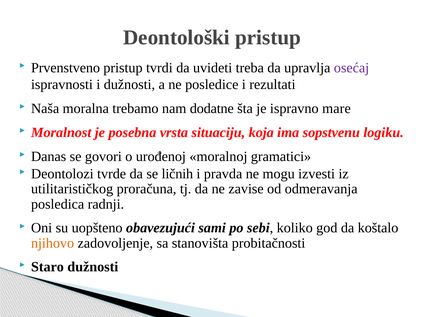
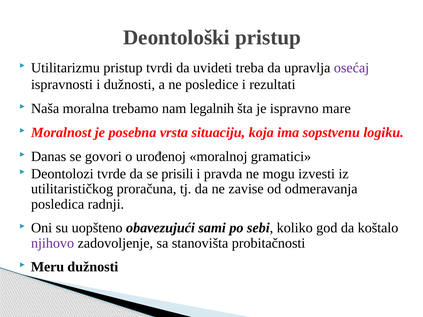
Prvenstveno: Prvenstveno -> Utilitarizmu (65, 68)
dodatne: dodatne -> legalnih (212, 109)
ličnih: ličnih -> prisili (177, 174)
njihovo colour: orange -> purple (53, 243)
Staro: Staro -> Meru (48, 267)
